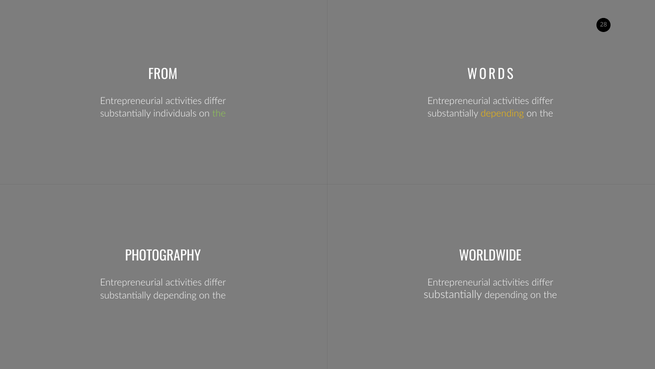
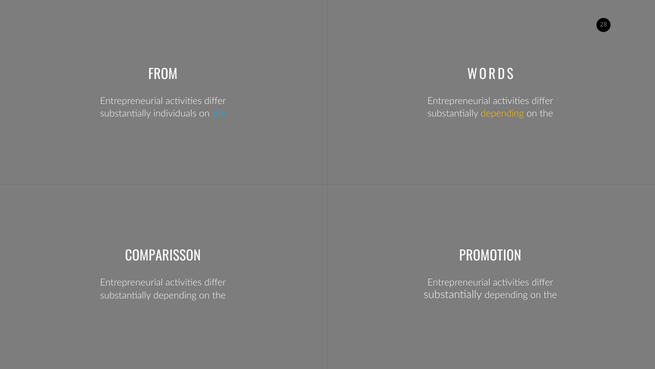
the colour: light green -> light blue (219, 113)
PHOTOGRAPHY: PHOTOGRAPHY -> COMPARISSON (163, 256)
WORLDWIDE: WORLDWIDE -> PROMOTION (490, 256)
